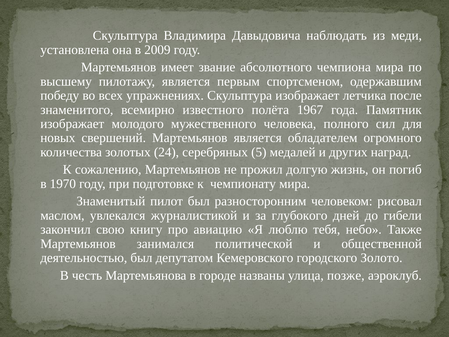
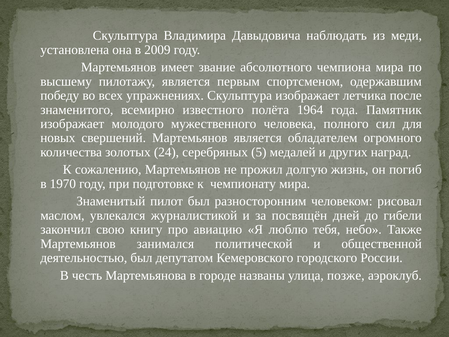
1967: 1967 -> 1964 (310, 110)
глубокого: глубокого -> посвящён (299, 215)
Золото: Золото -> России (382, 258)
